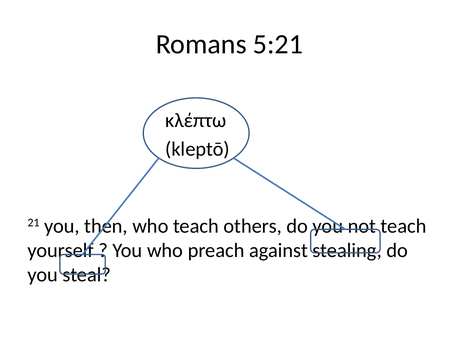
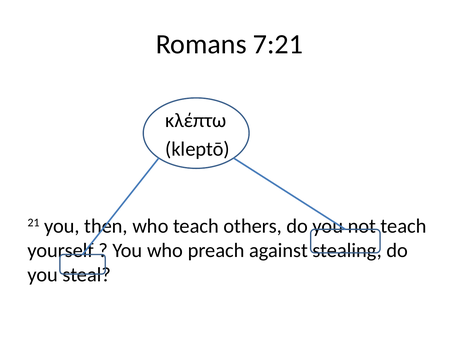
5:21: 5:21 -> 7:21 (278, 44)
